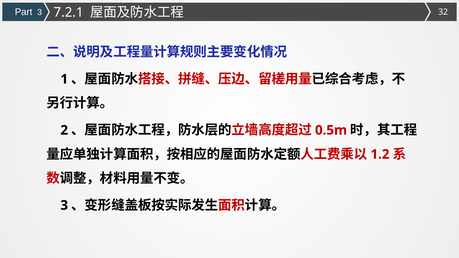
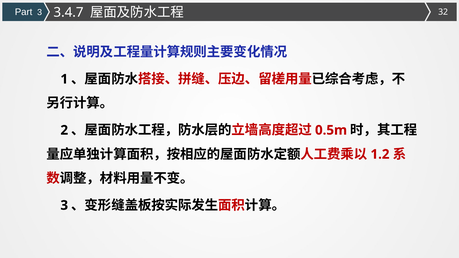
7.2.1: 7.2.1 -> 3.4.7 (69, 12)
